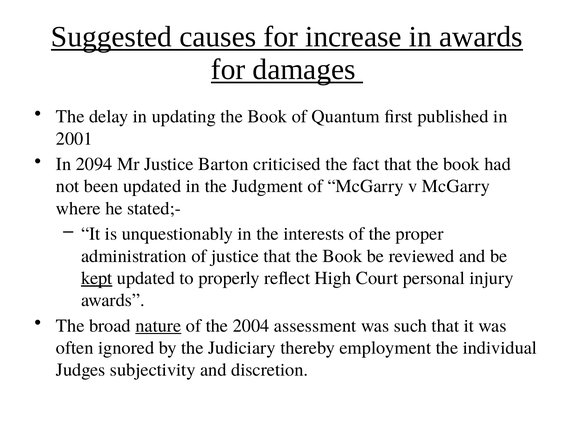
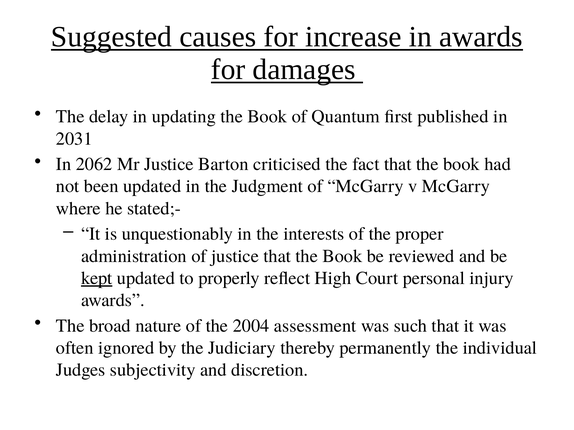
2001: 2001 -> 2031 (74, 139)
2094: 2094 -> 2062 (94, 164)
nature underline: present -> none (158, 326)
employment: employment -> permanently (385, 348)
